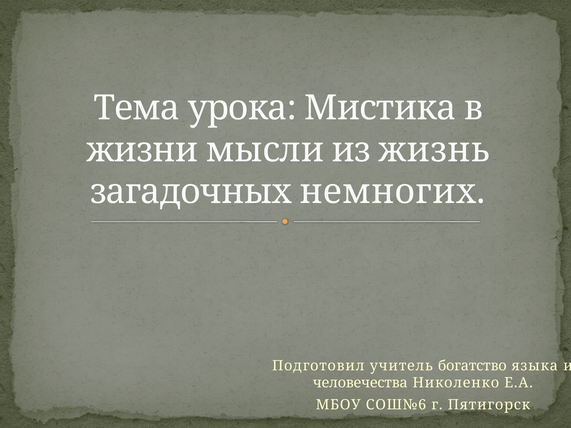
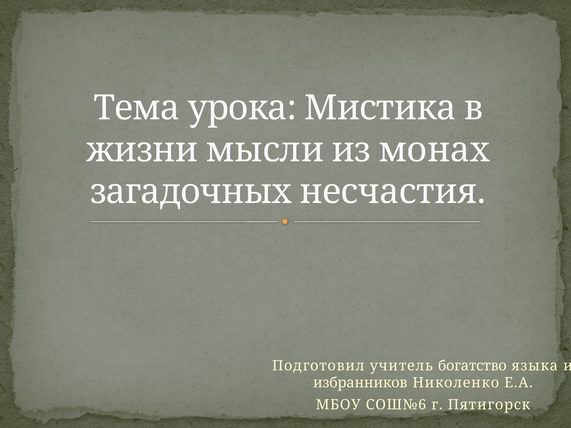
жизнь: жизнь -> монах (434, 150)
немногих: немногих -> несчастия (393, 192)
человечества: человечества -> избранников (360, 383)
